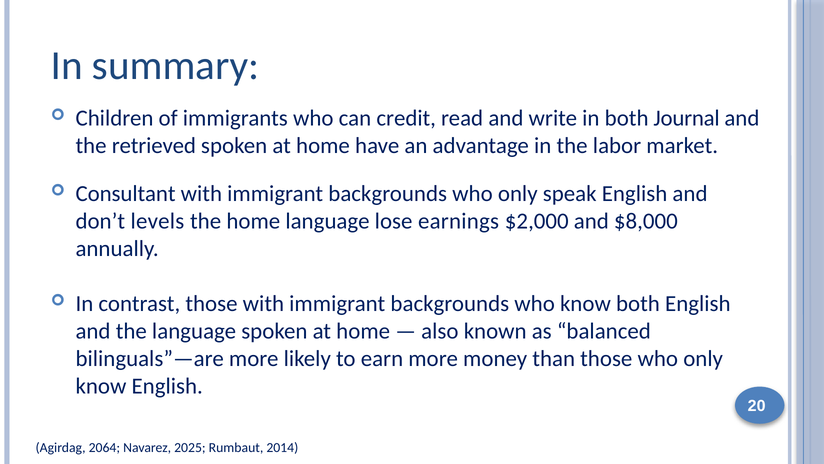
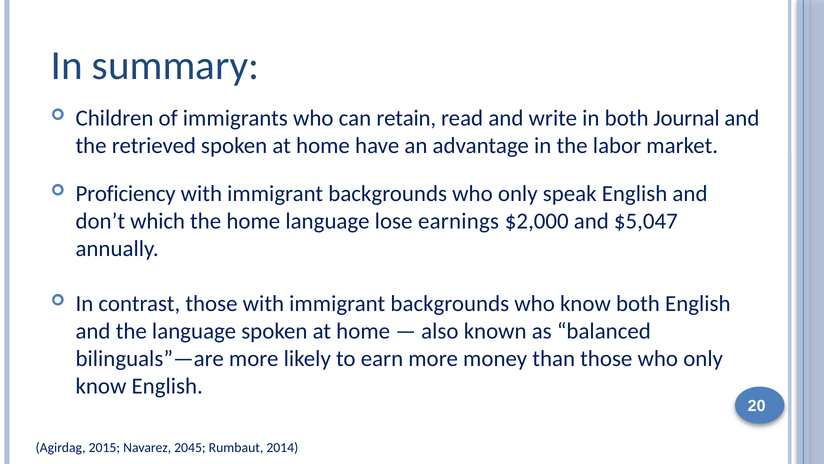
credit: credit -> retain (406, 118)
Consultant: Consultant -> Proficiency (126, 193)
levels: levels -> which (158, 221)
$8,000: $8,000 -> $5,047 (646, 221)
2064: 2064 -> 2015 (104, 447)
2025: 2025 -> 2045 (190, 447)
